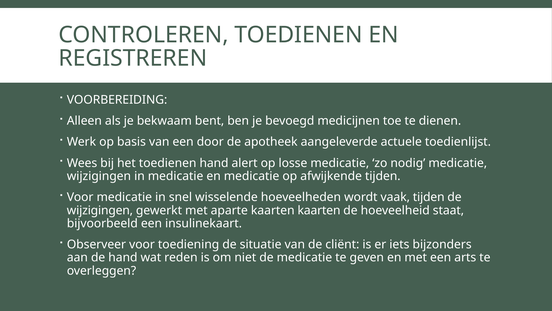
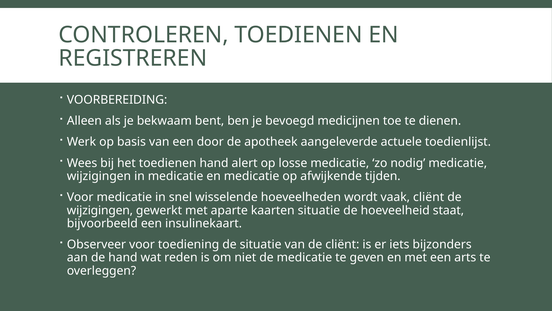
vaak tijden: tijden -> cliënt (429, 197)
kaarten kaarten: kaarten -> situatie (319, 210)
